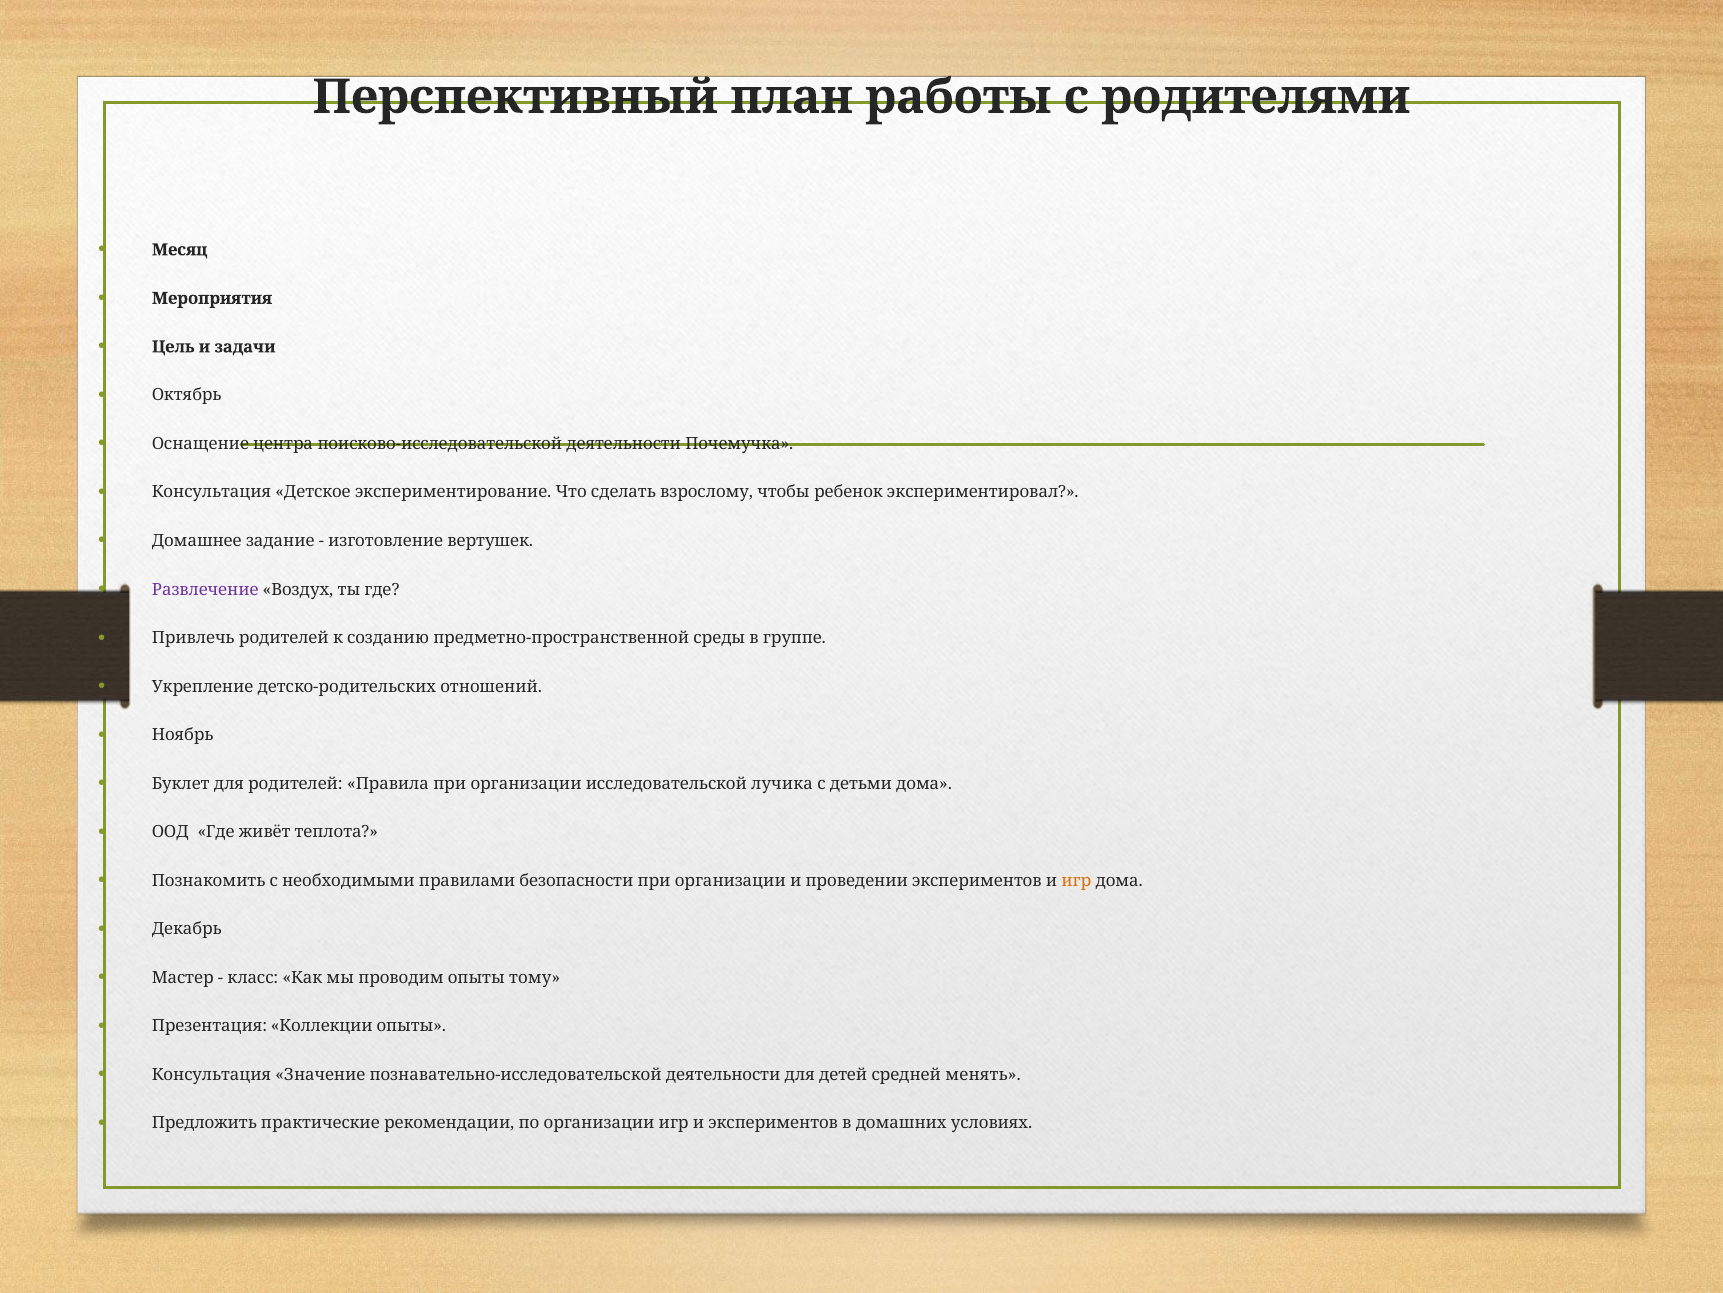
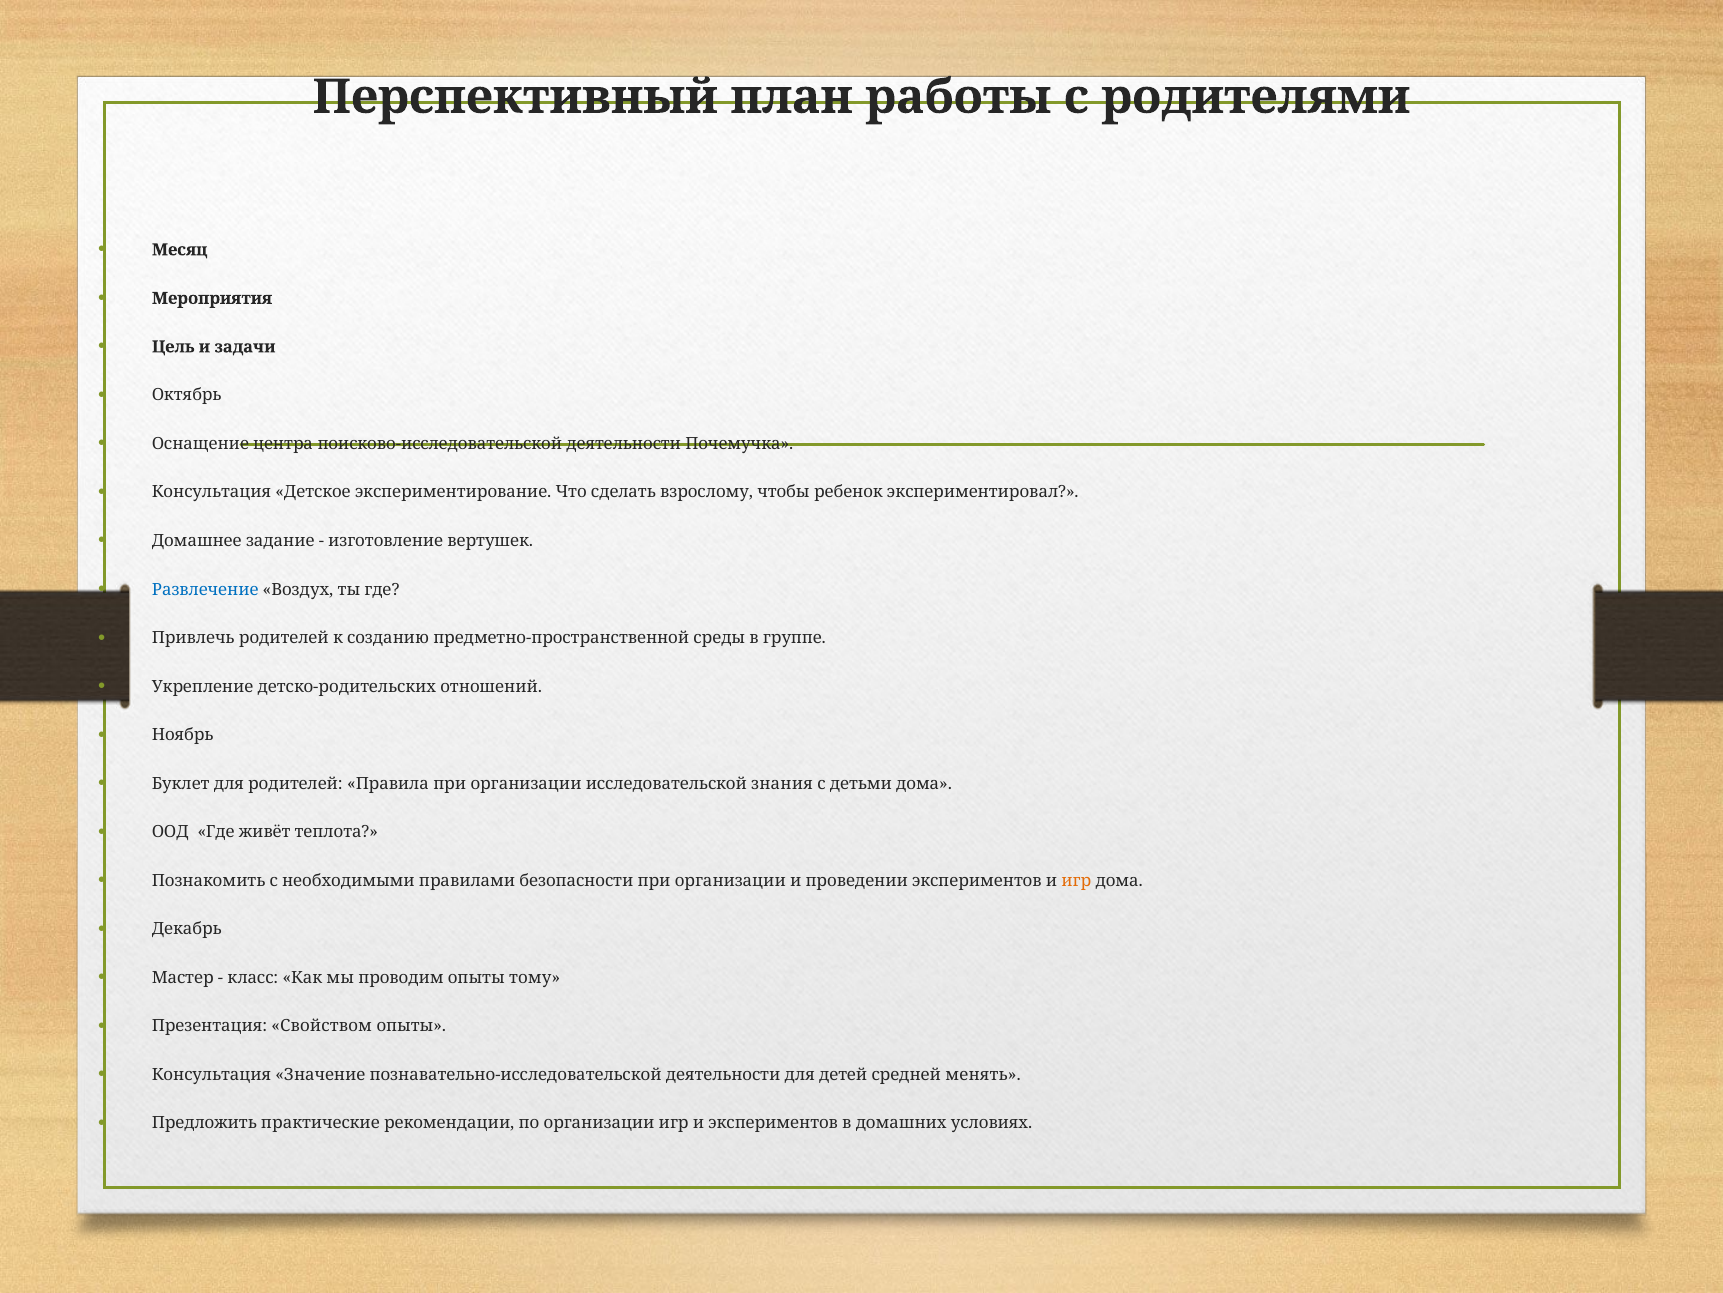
Развлечение colour: purple -> blue (205, 589)
лучика: лучика -> знания (782, 783)
Коллекции: Коллекции -> Свойством (322, 1026)
